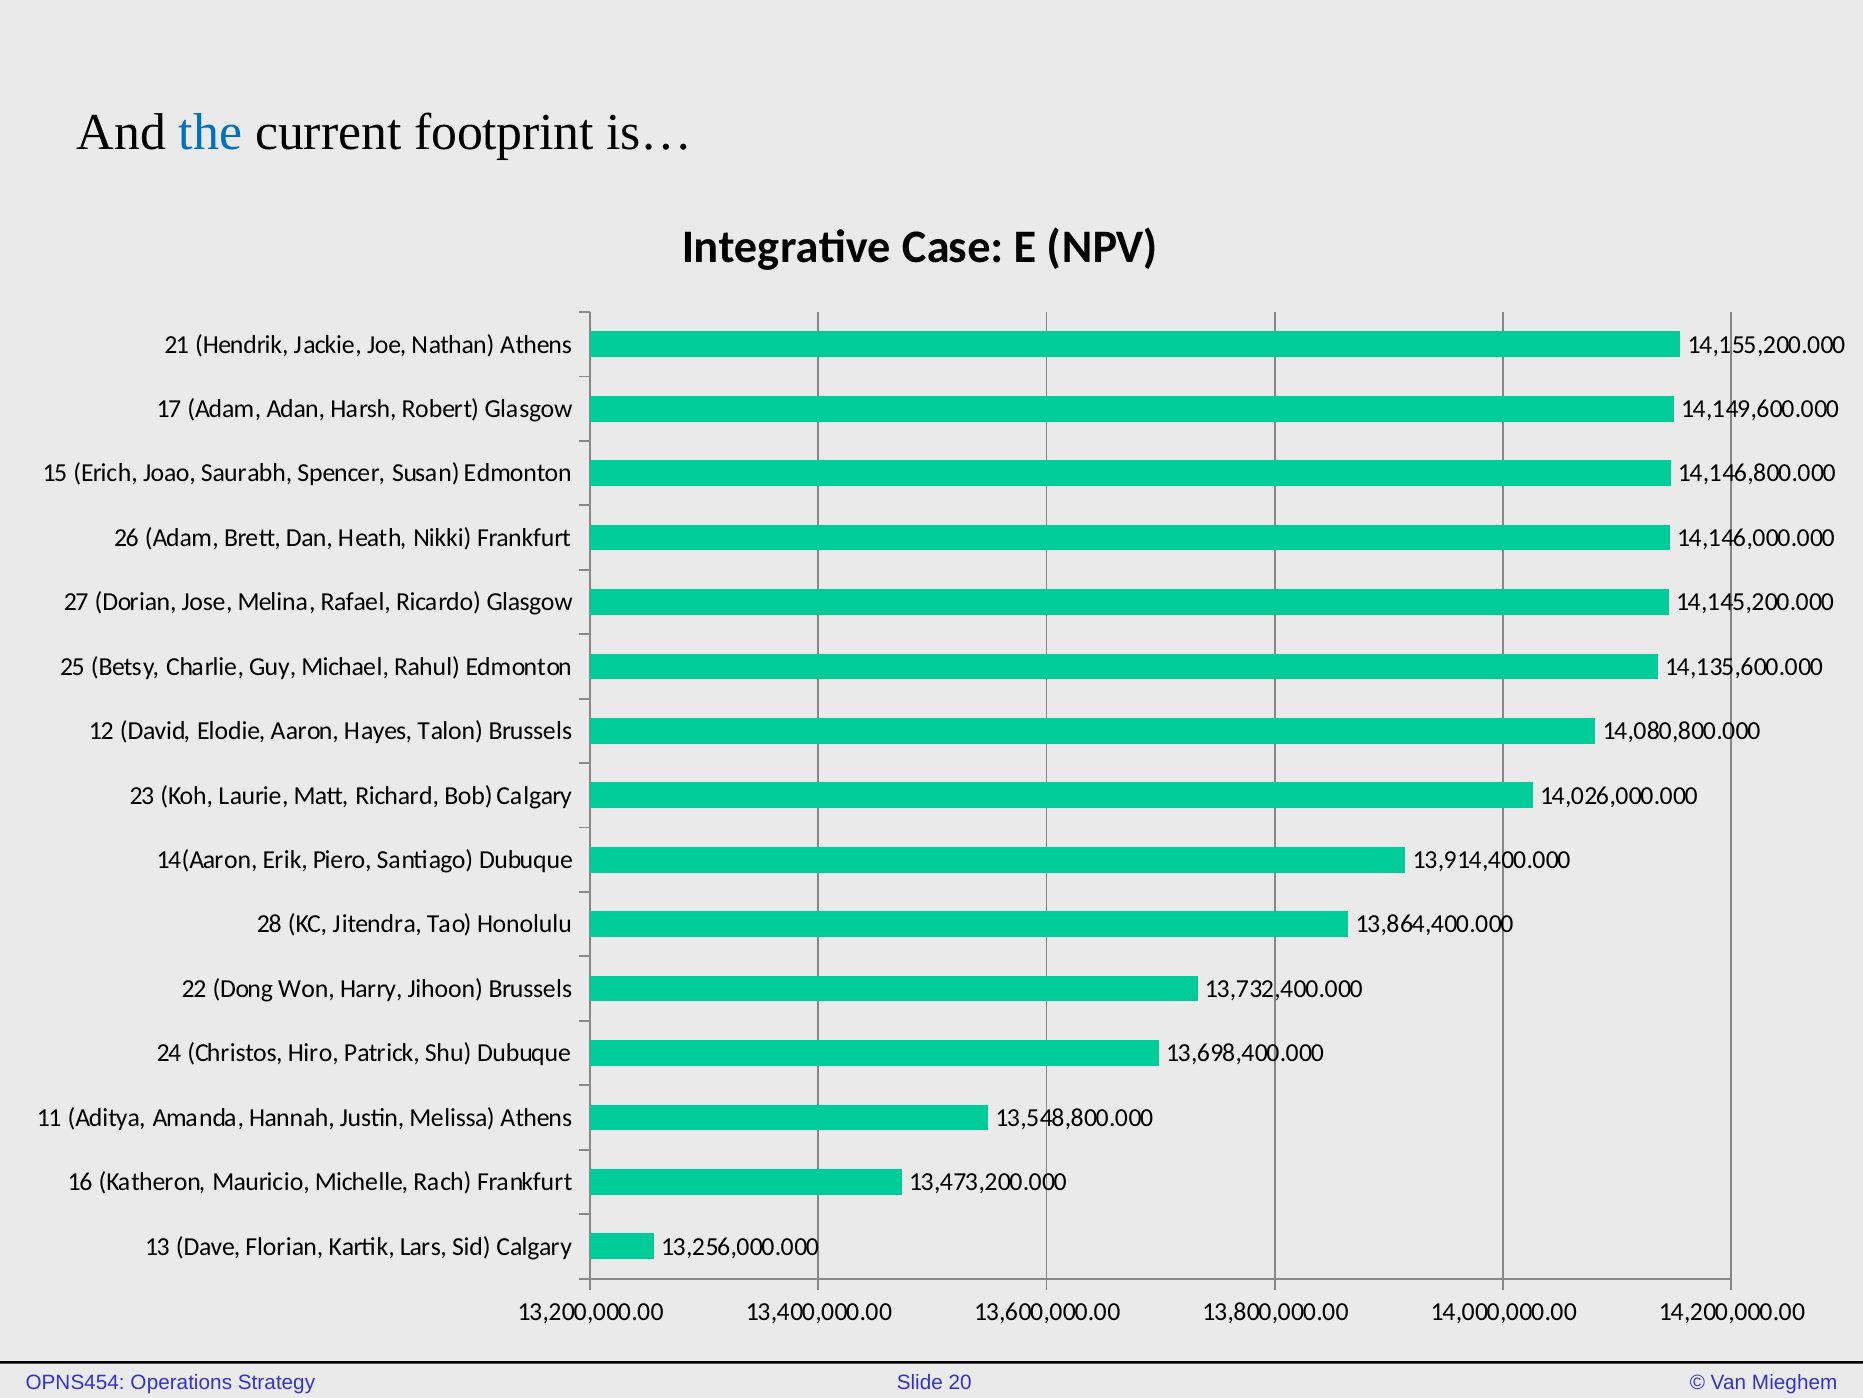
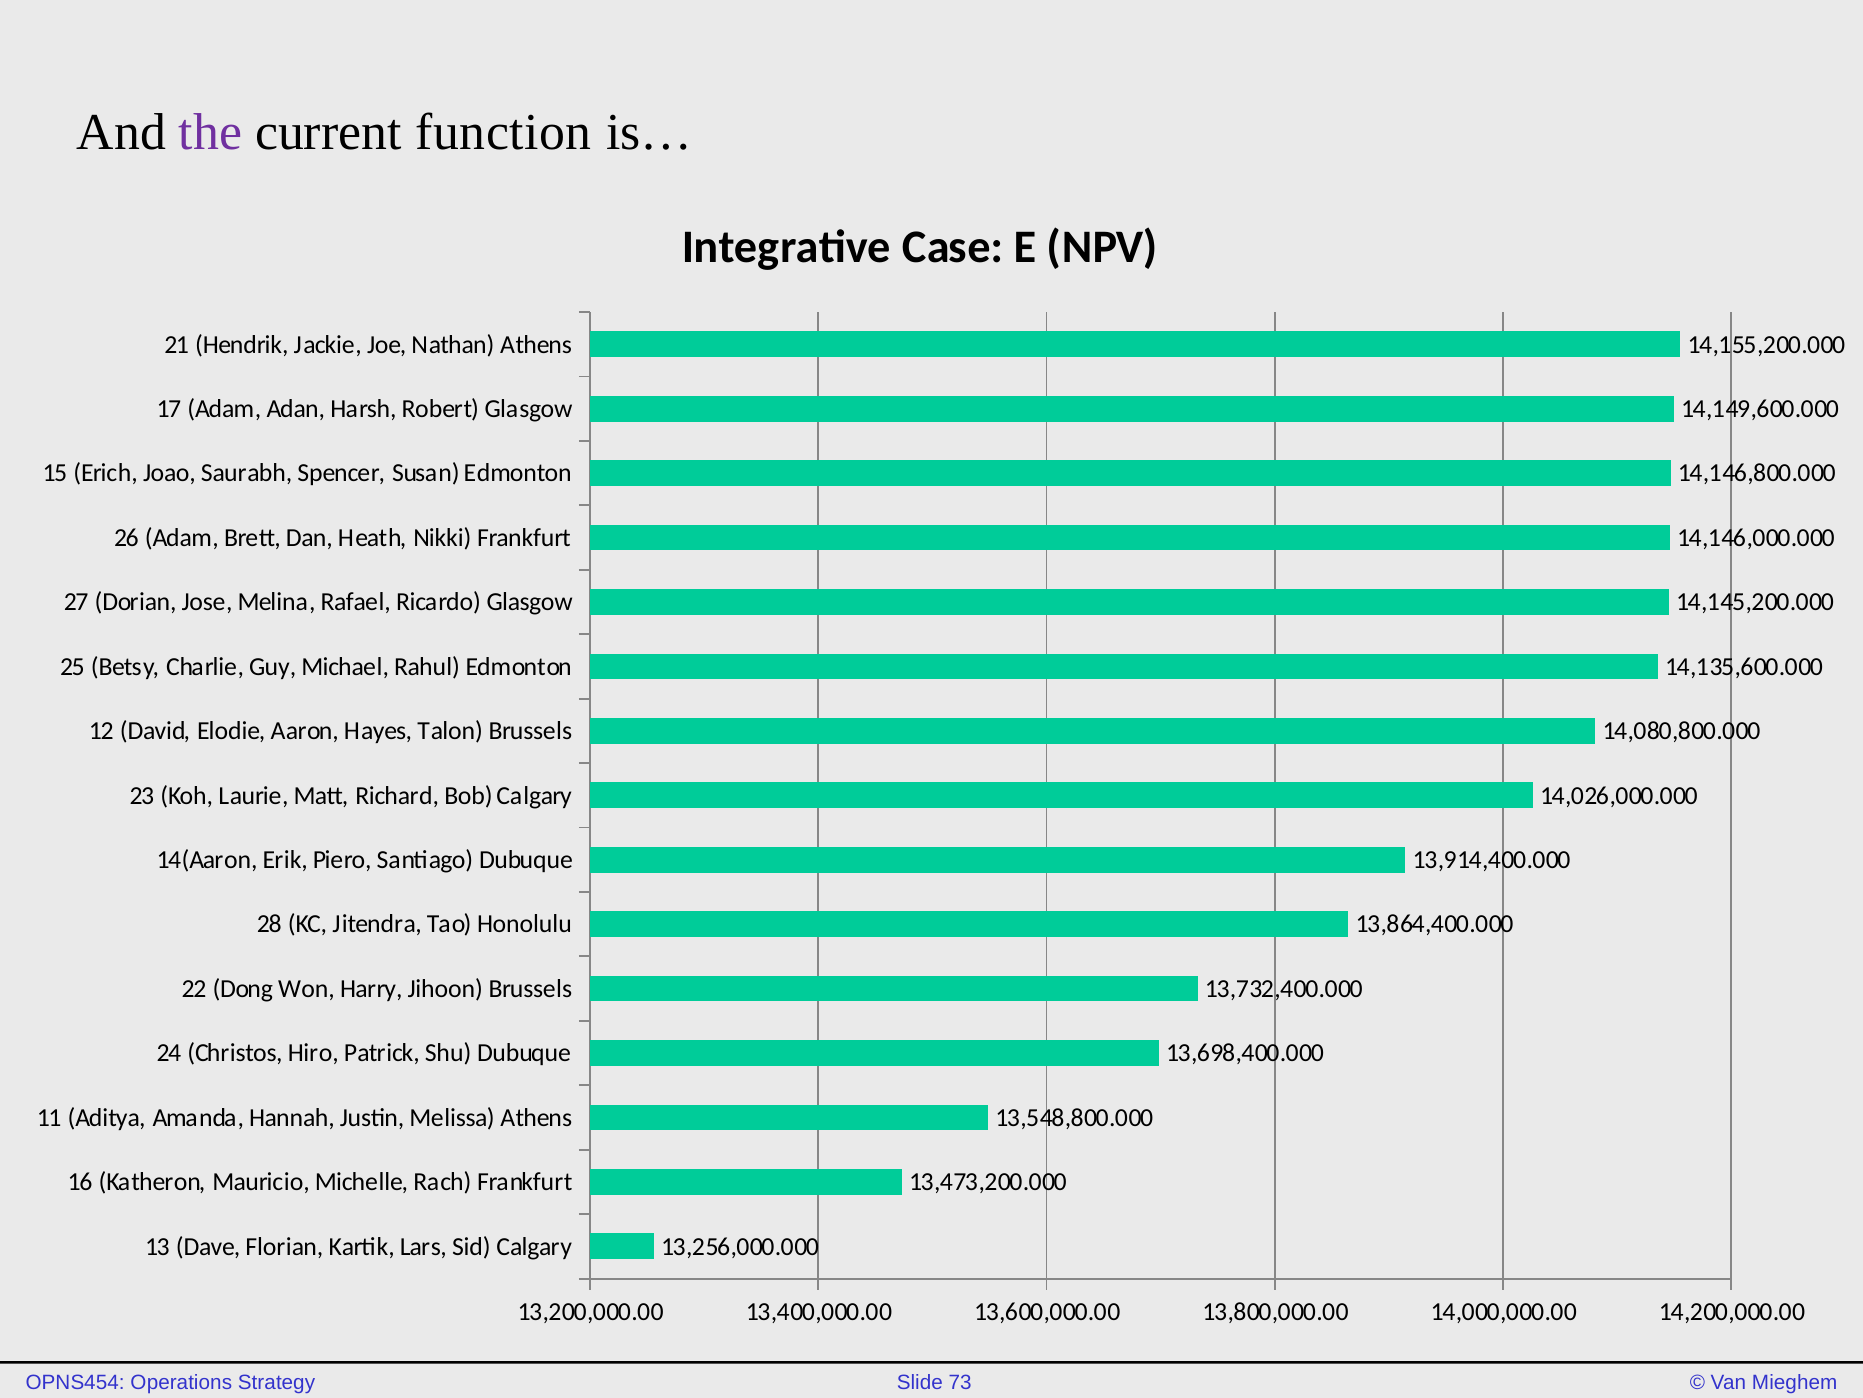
the colour: blue -> purple (211, 133)
footprint: footprint -> function (504, 133)
20: 20 -> 73 (960, 1382)
